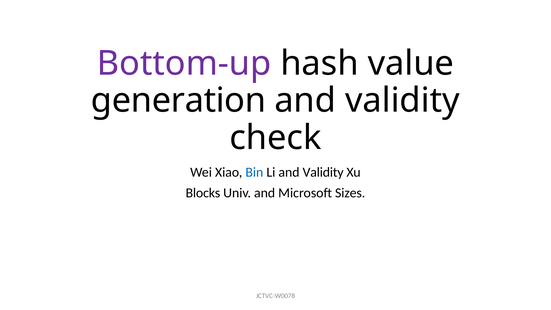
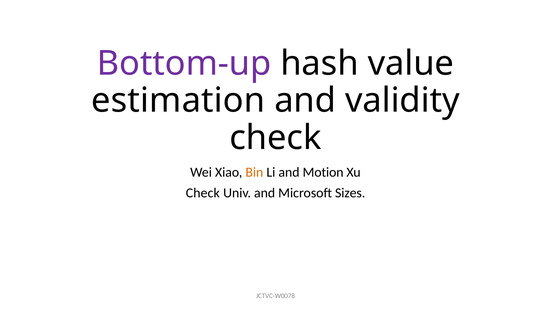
generation: generation -> estimation (178, 101)
Bin colour: blue -> orange (254, 172)
Li and Validity: Validity -> Motion (323, 172)
Blocks: Blocks -> Check (203, 193)
